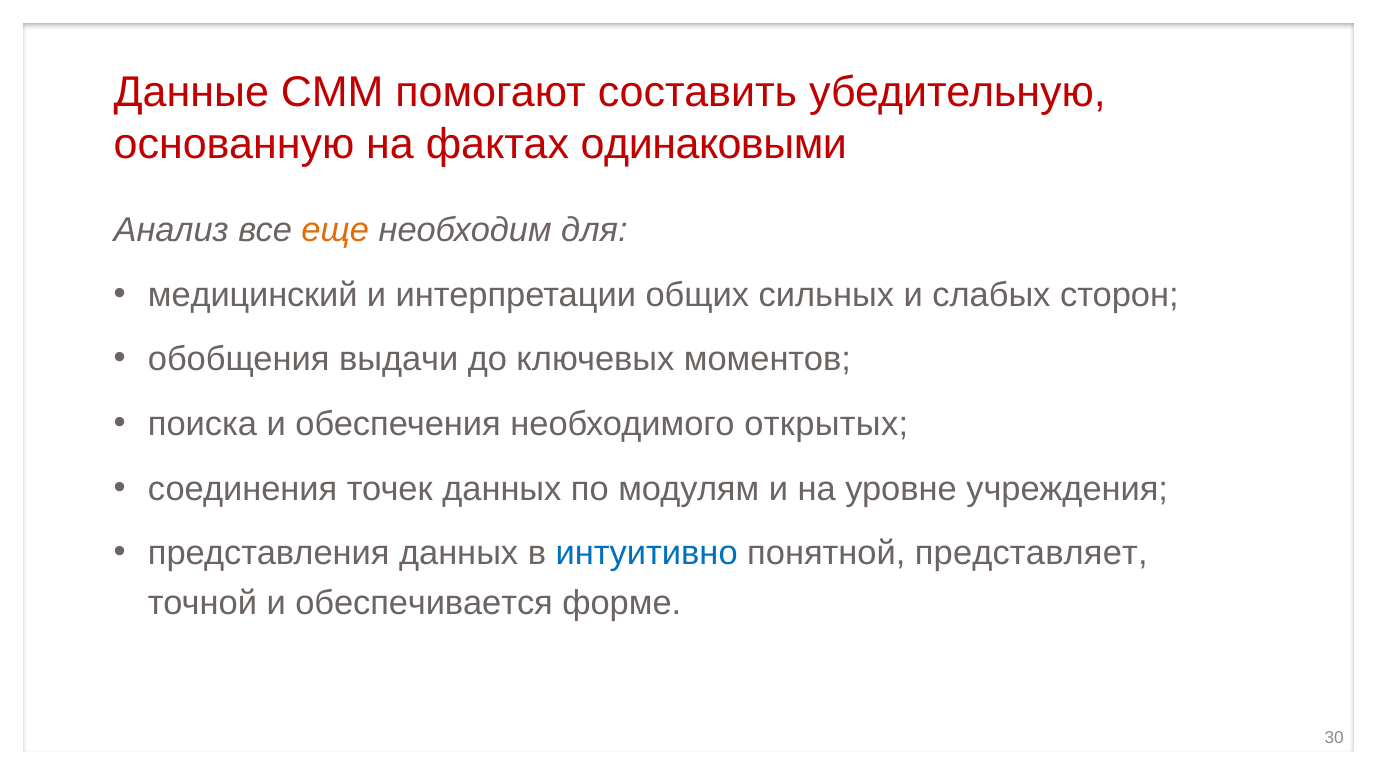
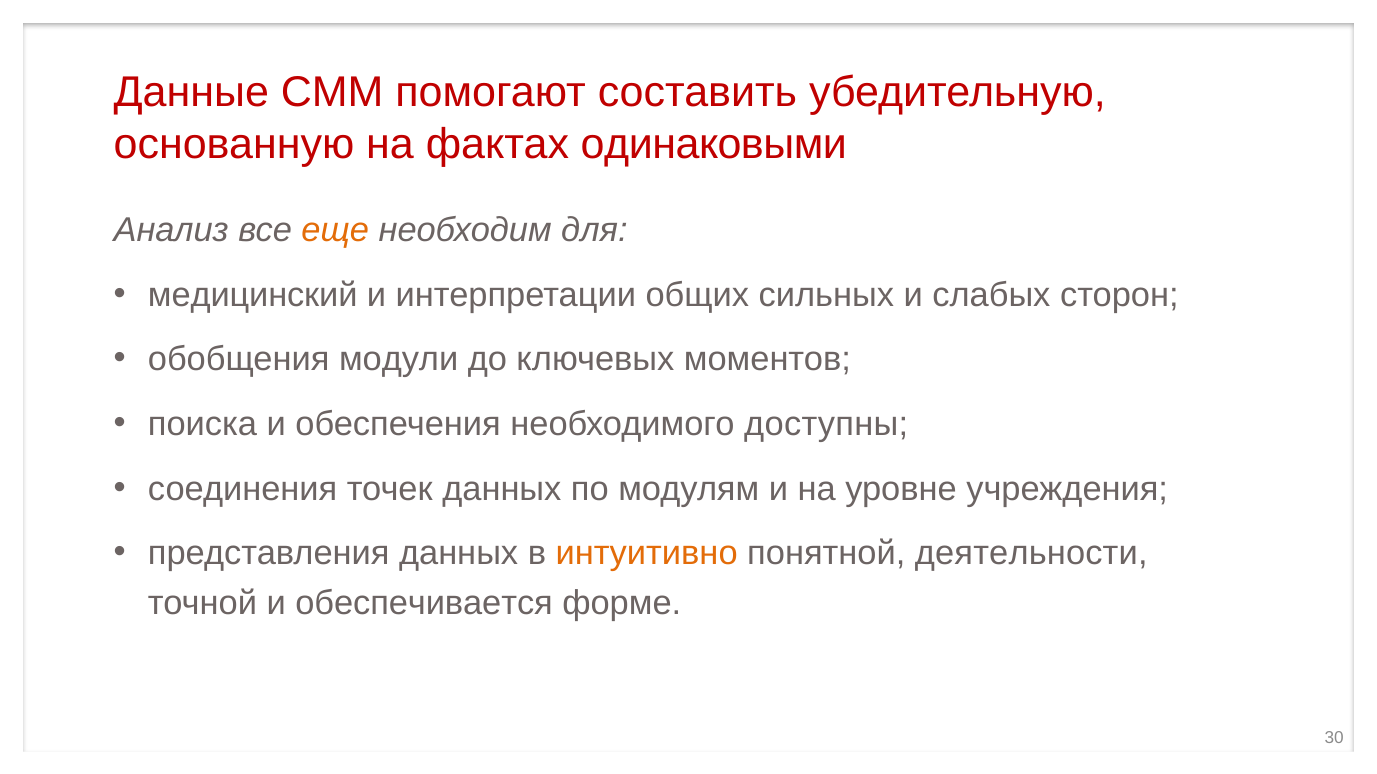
выдачи: выдачи -> модули (399, 360)
открытых: открытых -> доступны (826, 424)
интуитивно colour: blue -> orange (647, 554)
представляет: представляет -> деятельности (1031, 554)
